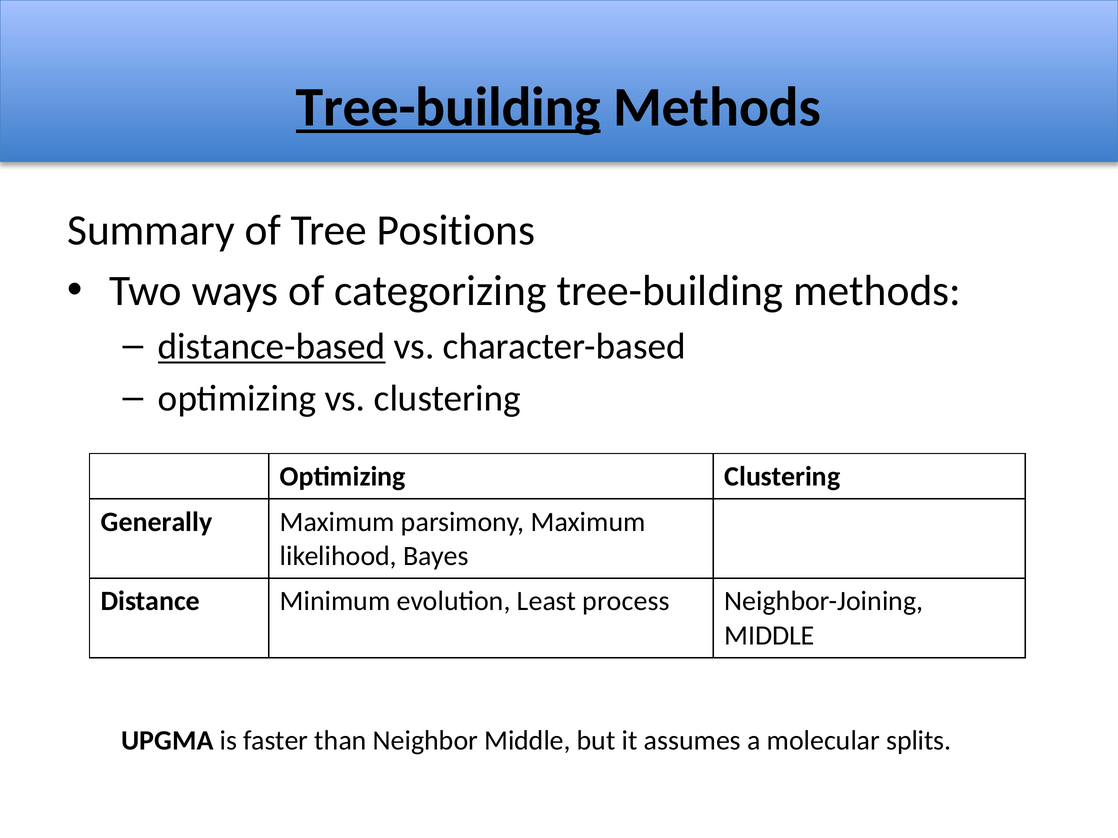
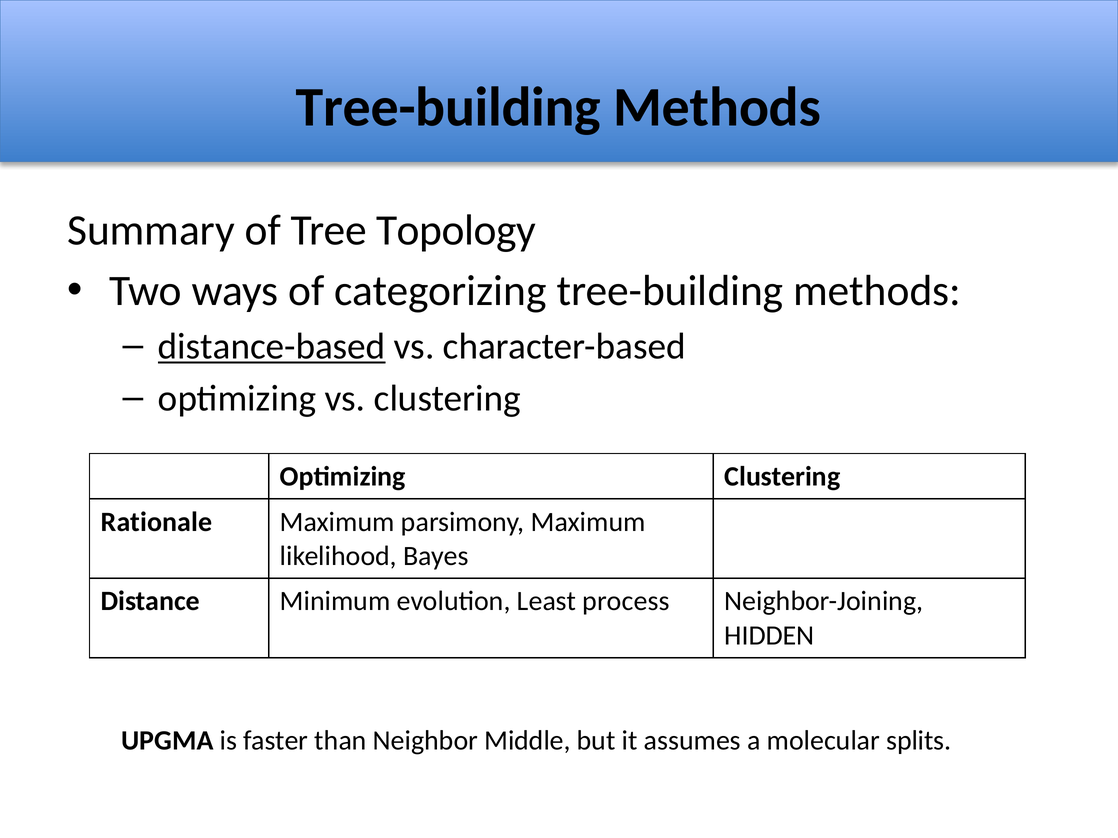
Tree-building underline: present -> none (448, 107)
Positions: Positions -> Topology (456, 230)
Generally: Generally -> Rationale (157, 522)
MIDDLE: MIDDLE -> HIDDEN (769, 636)
